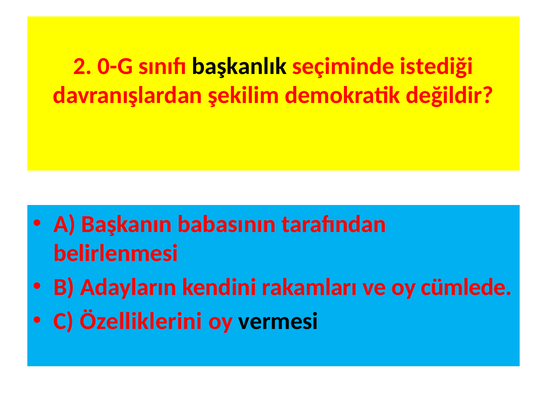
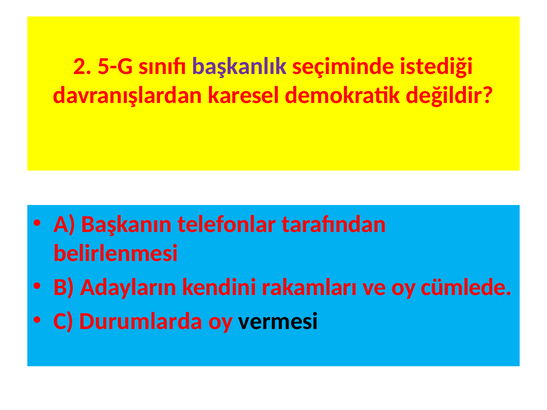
0-G: 0-G -> 5-G (115, 66)
başkanlık colour: black -> purple (239, 66)
şekilim: şekilim -> karesel (244, 95)
babasının: babasının -> telefonlar (227, 224)
Özelliklerini: Özelliklerini -> Durumlarda (141, 321)
